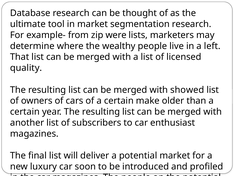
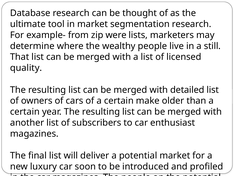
left: left -> still (212, 46)
showed: showed -> detailed (187, 90)
